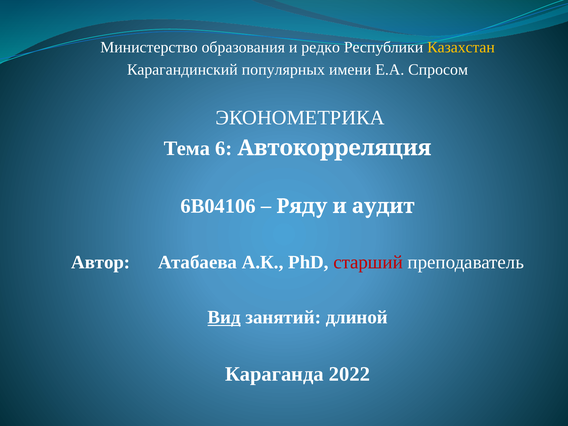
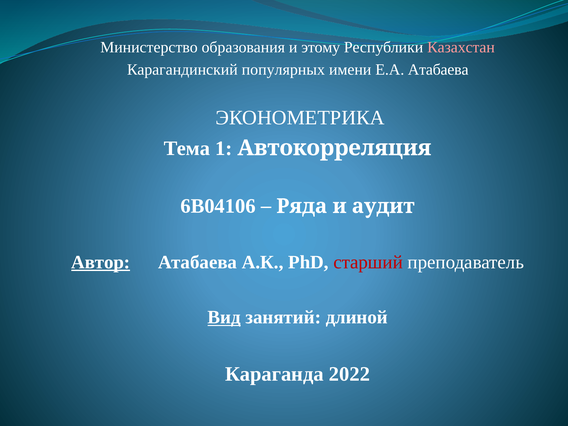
редко: редко -> этому (321, 47)
Казахстан colour: yellow -> pink (461, 47)
Е.А Спросом: Спросом -> Атабаева (438, 70)
6: 6 -> 1 (224, 148)
Ряду: Ряду -> Ряда (302, 206)
Автор underline: none -> present (101, 262)
